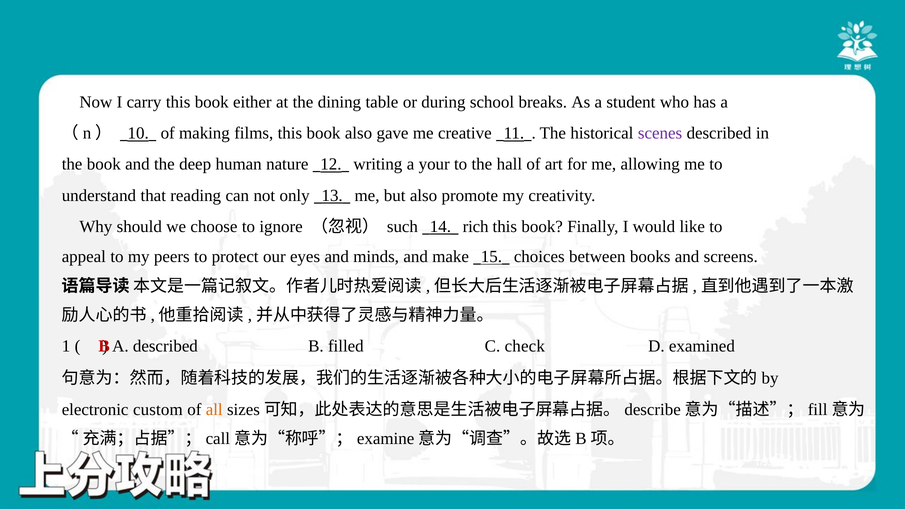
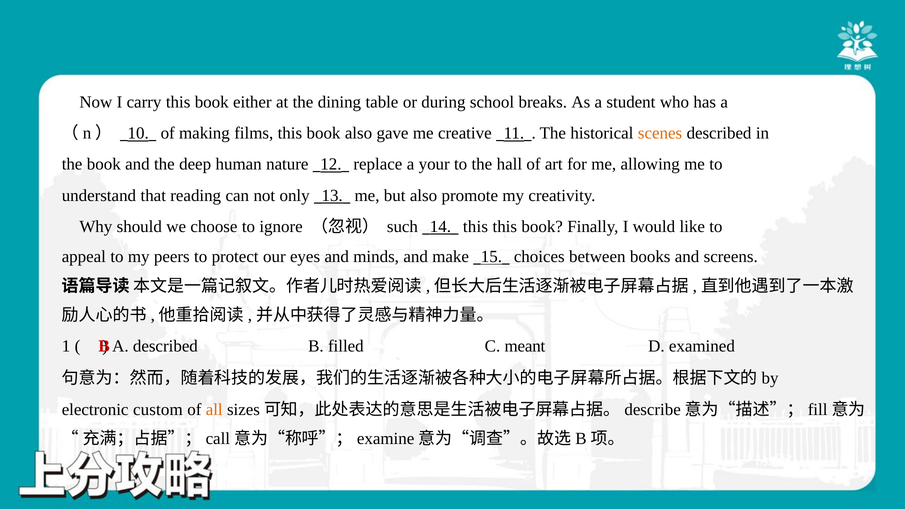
scenes colour: purple -> orange (660, 133)
writing: writing -> replace (378, 164)
rich: rich -> this (475, 227)
check: check -> meant (525, 346)
